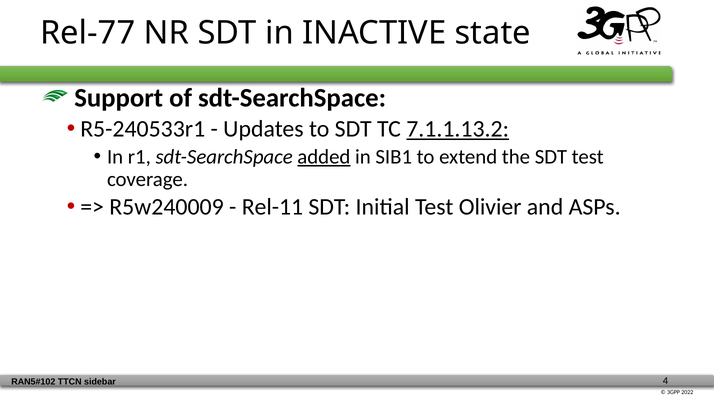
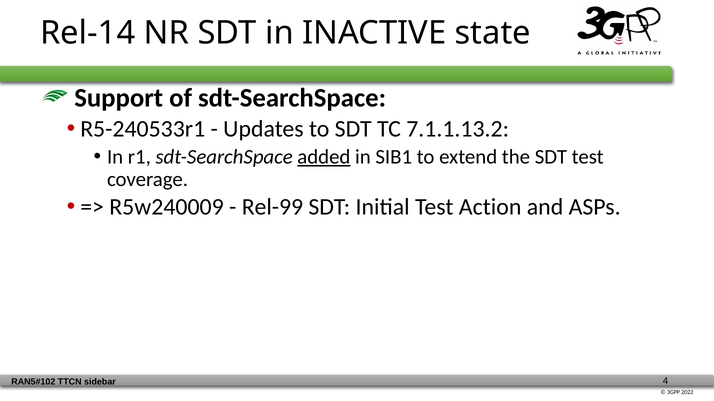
Rel-77: Rel-77 -> Rel-14 (88, 33)
7.1.1.13.2 underline: present -> none (458, 129)
Rel-11: Rel-11 -> Rel-99 (272, 207)
Olivier: Olivier -> Action (490, 207)
